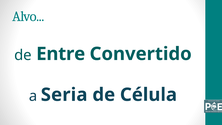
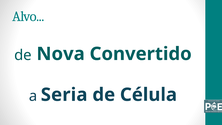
Entre: Entre -> Nova (61, 54)
